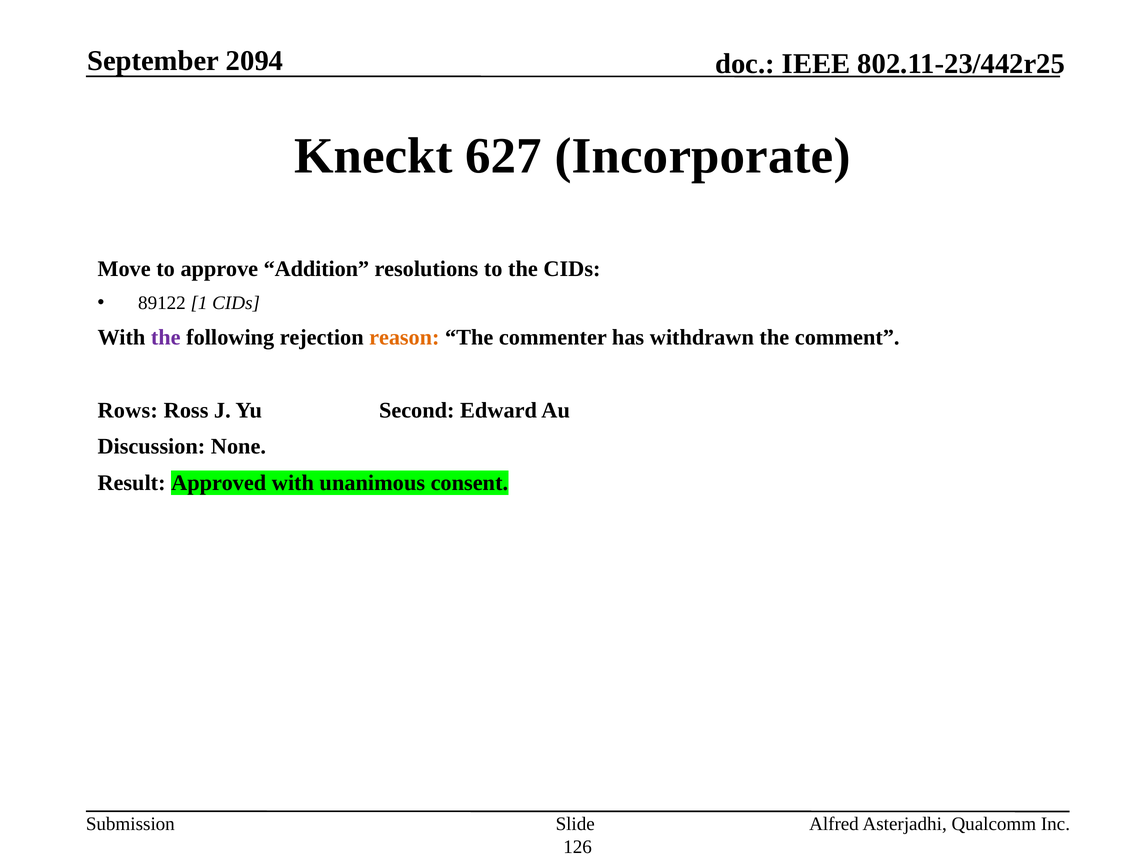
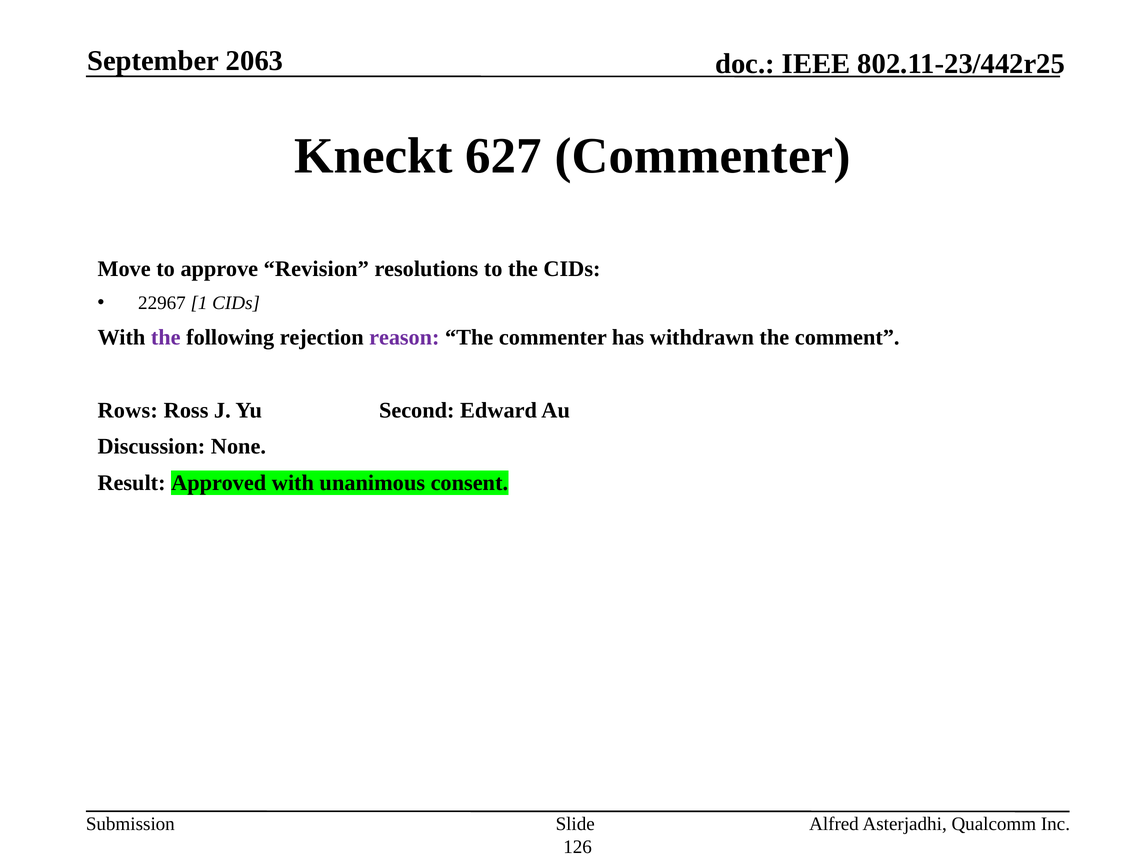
2094: 2094 -> 2063 (255, 61)
627 Incorporate: Incorporate -> Commenter (703, 156)
Addition: Addition -> Revision (316, 269)
89122: 89122 -> 22967 (162, 303)
reason colour: orange -> purple (404, 338)
